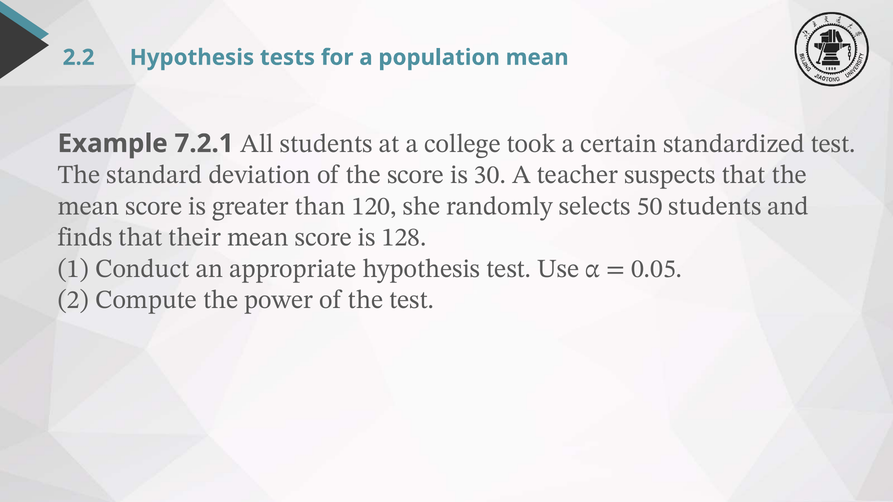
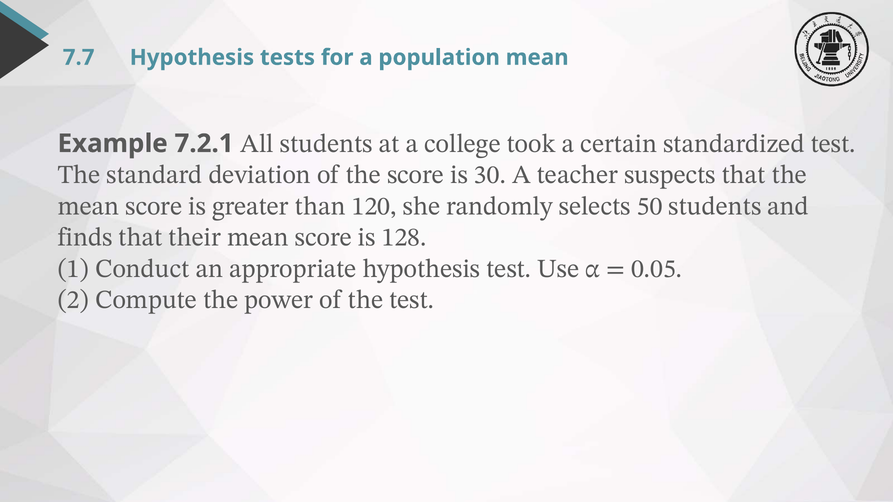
2.2: 2.2 -> 7.7 (79, 57)
